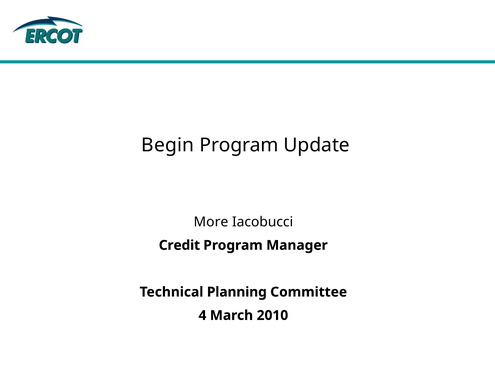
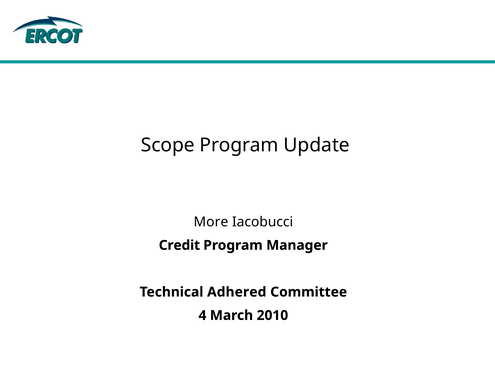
Begin: Begin -> Scope (168, 145)
Planning: Planning -> Adhered (237, 292)
